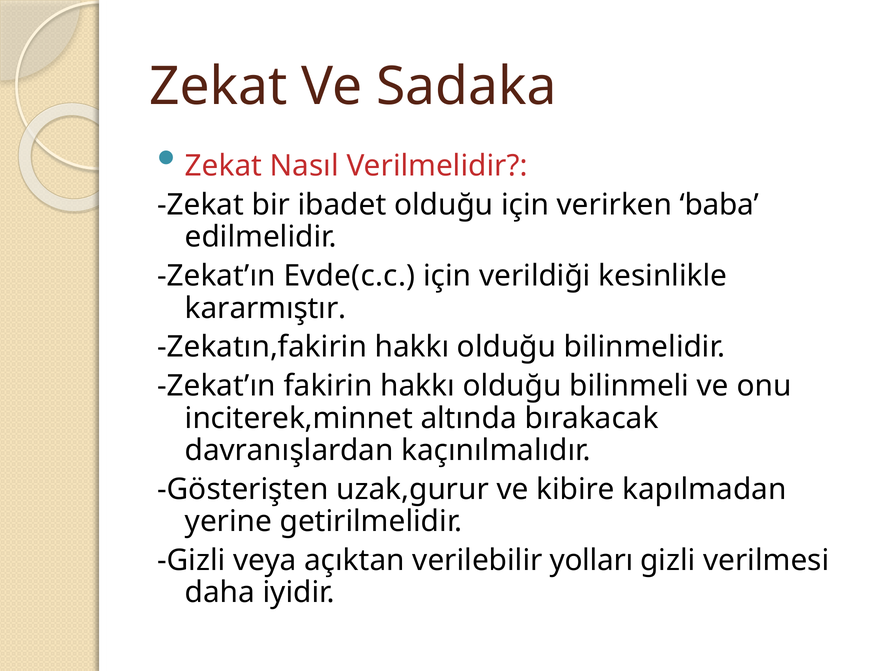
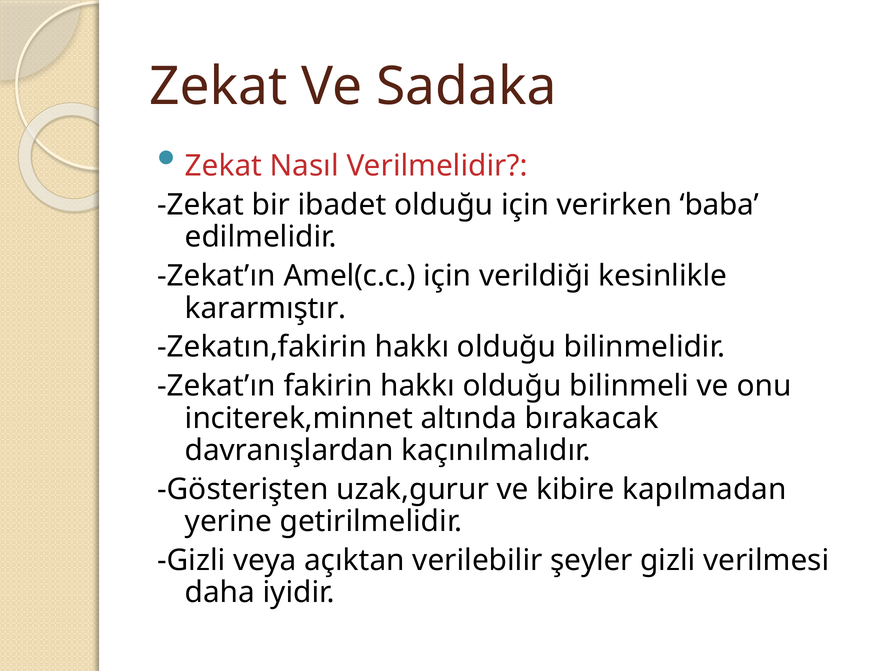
Evde(c.c: Evde(c.c -> Amel(c.c (350, 276)
yolları: yolları -> şeyler (591, 560)
